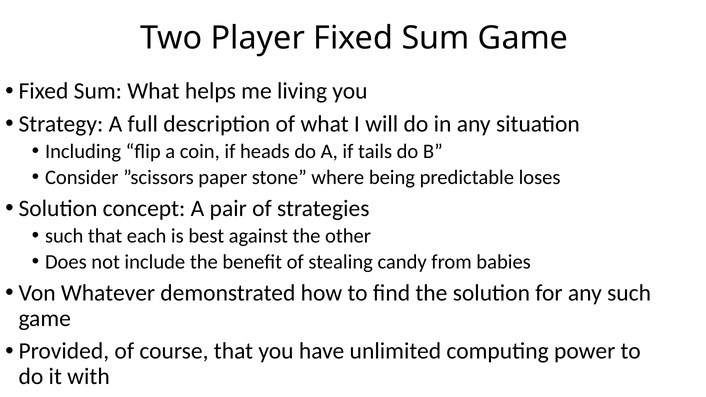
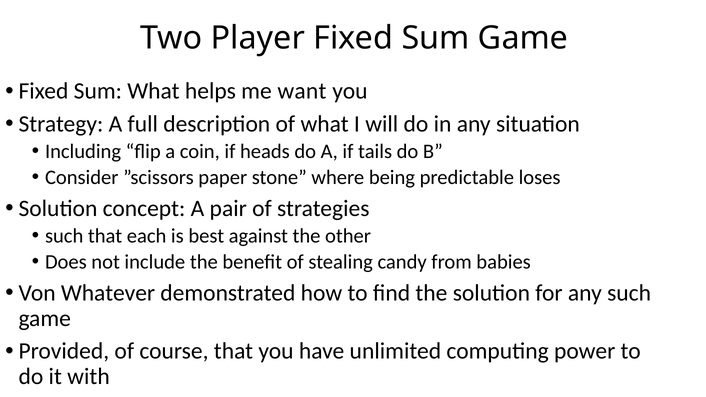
living: living -> want (302, 91)
